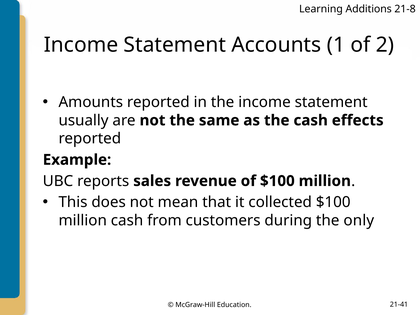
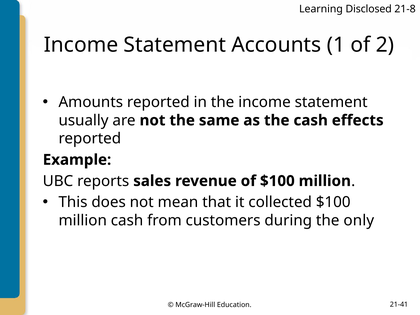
Additions: Additions -> Disclosed (369, 9)
